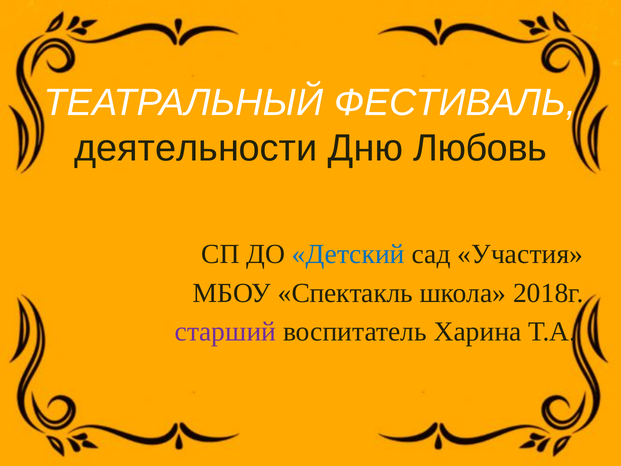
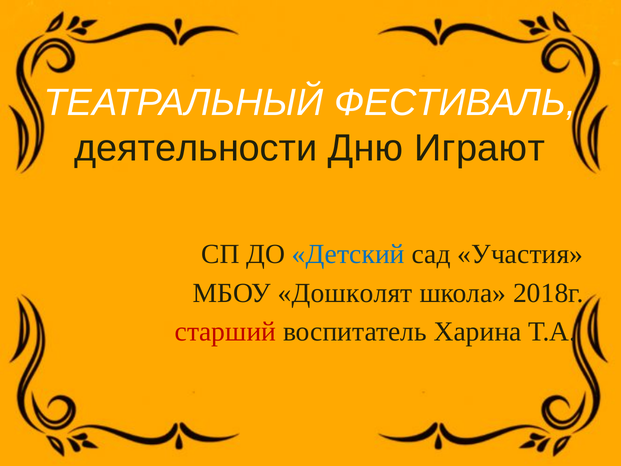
Любовь: Любовь -> Играют (480, 148)
Спектакль: Спектакль -> Дошколят (345, 293)
старший colour: purple -> red (225, 331)
